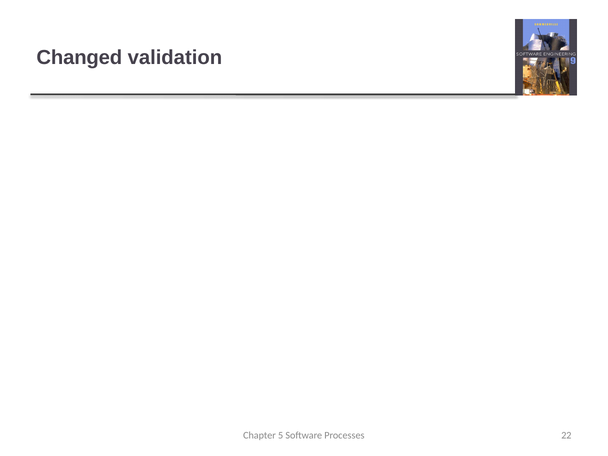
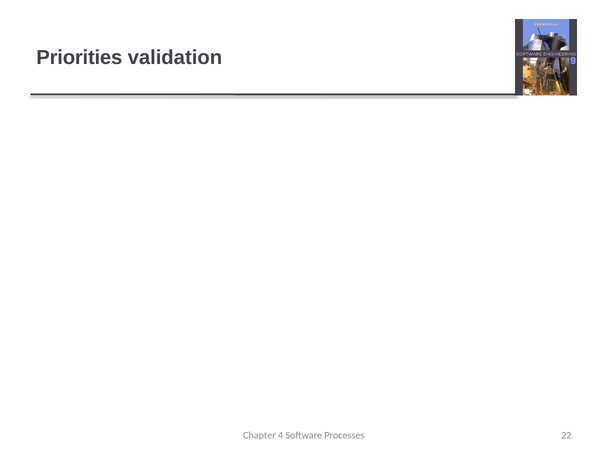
Changed: Changed -> Priorities (79, 58)
5: 5 -> 4 (281, 435)
